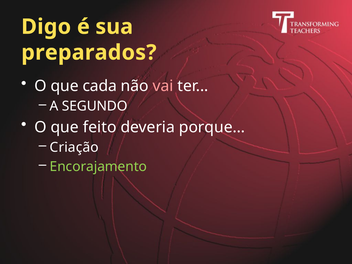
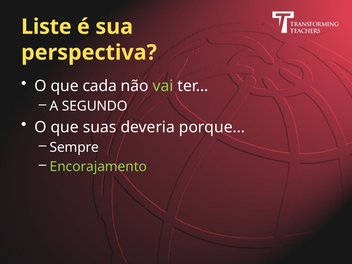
Digo: Digo -> Liste (46, 27)
preparados: preparados -> perspectiva (89, 53)
vai colour: pink -> light green (163, 86)
feito: feito -> suas (100, 127)
Criação: Criação -> Sempre (74, 147)
